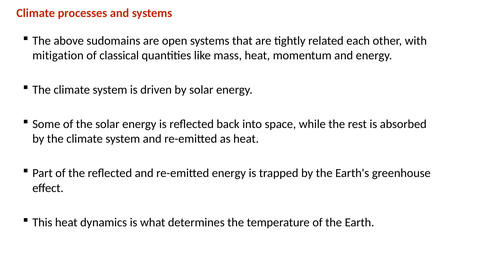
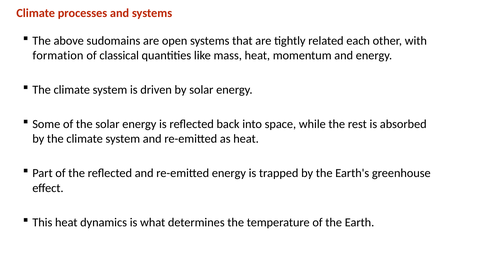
mitigation: mitigation -> formation (58, 55)
